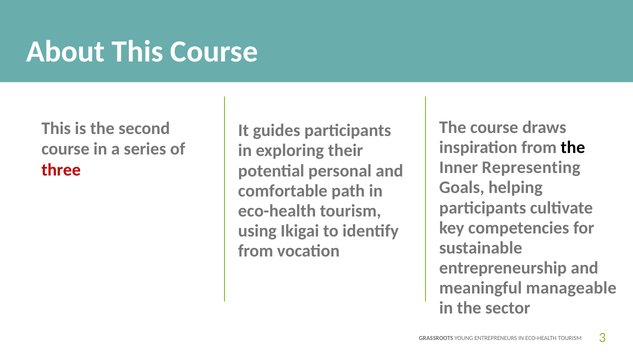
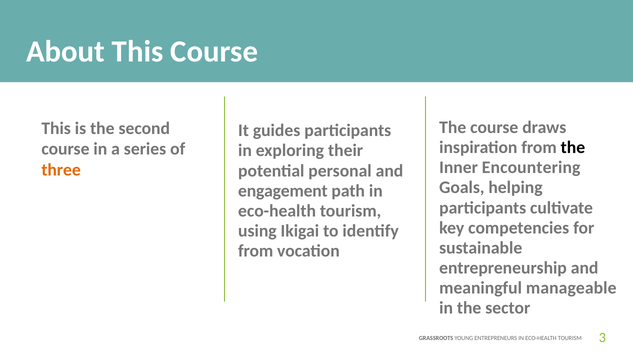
Representing: Representing -> Encountering (531, 168)
three colour: red -> orange (61, 170)
comfortable: comfortable -> engagement (283, 191)
